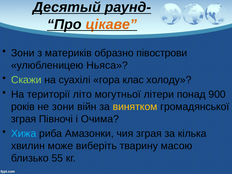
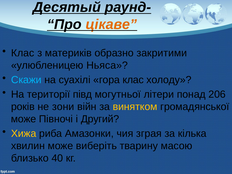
Зони: Зони -> Клас (23, 53)
півострови: півострови -> закритими (162, 53)
Скажи colour: light green -> light blue (26, 80)
літо: літо -> півд (82, 94)
900: 900 -> 206 (217, 94)
зграя: зграя -> може (24, 119)
Очима: Очима -> Другий (100, 119)
Хижа colour: light blue -> yellow (24, 133)
55: 55 -> 40 (57, 158)
